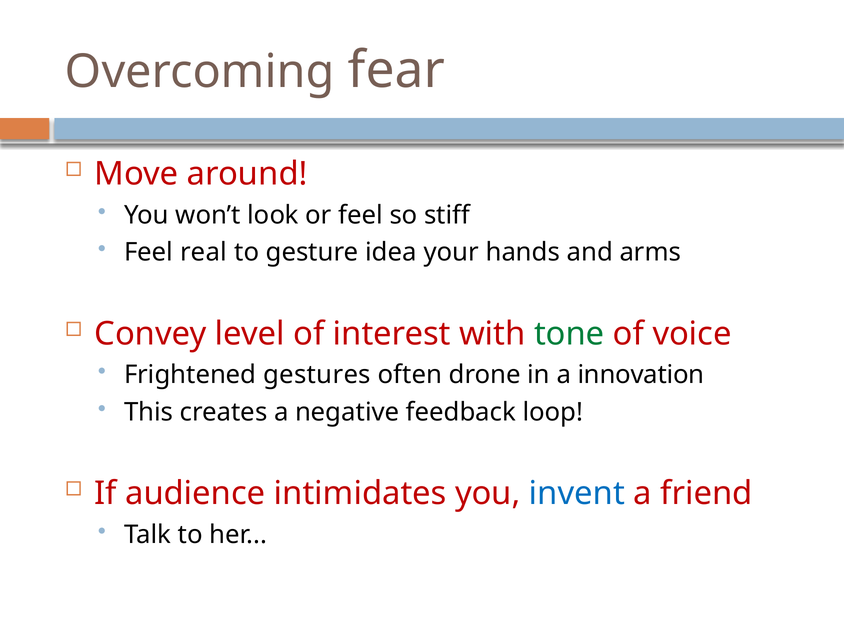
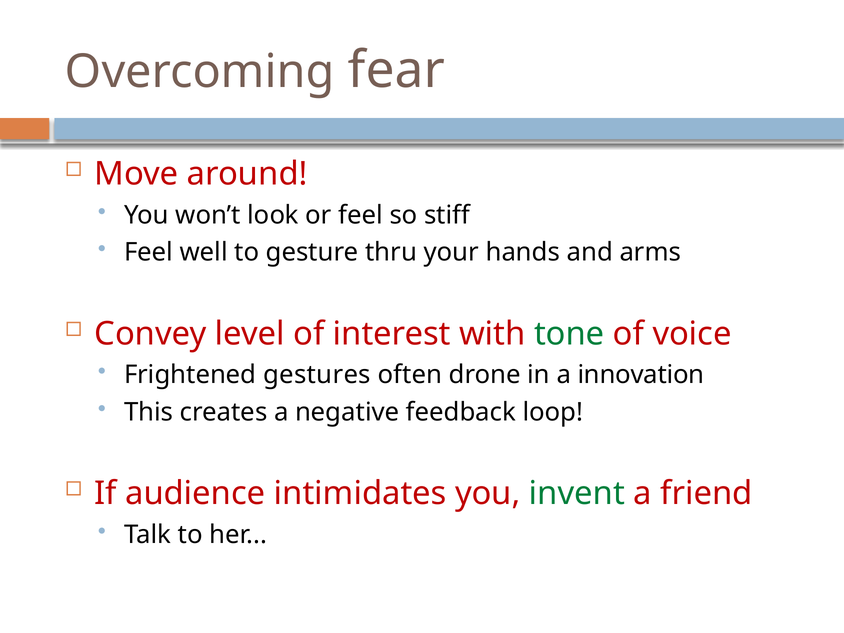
real: real -> well (204, 252)
idea: idea -> thru (391, 252)
invent colour: blue -> green (577, 493)
